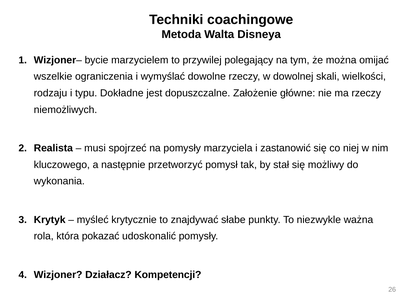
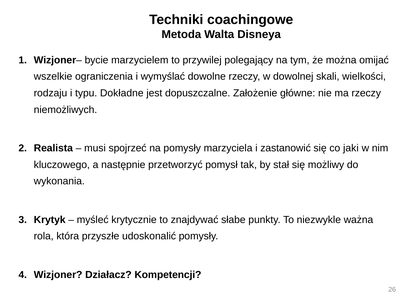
niej: niej -> jaki (351, 148)
pokazać: pokazać -> przyszłe (101, 236)
